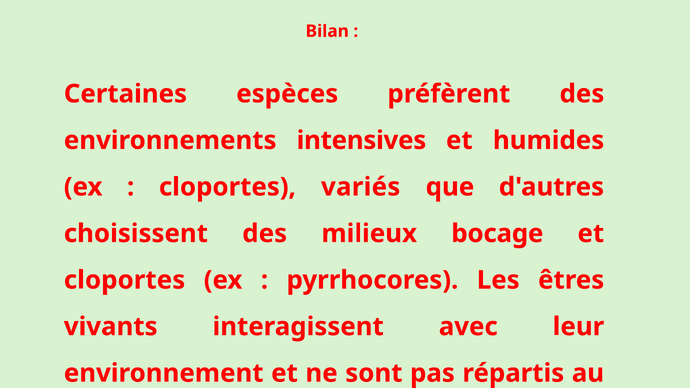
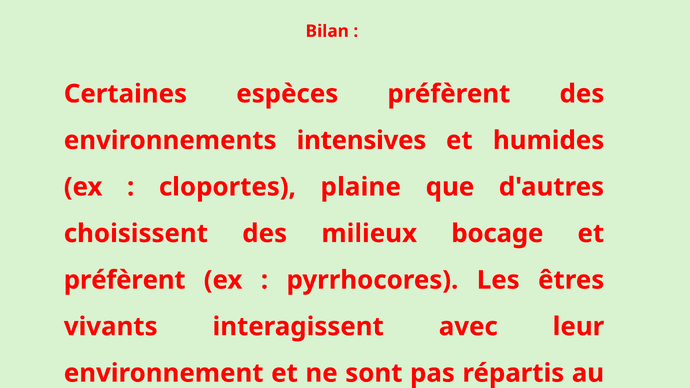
variés: variés -> plaine (361, 187)
cloportes: cloportes -> préfèrent (125, 280)
